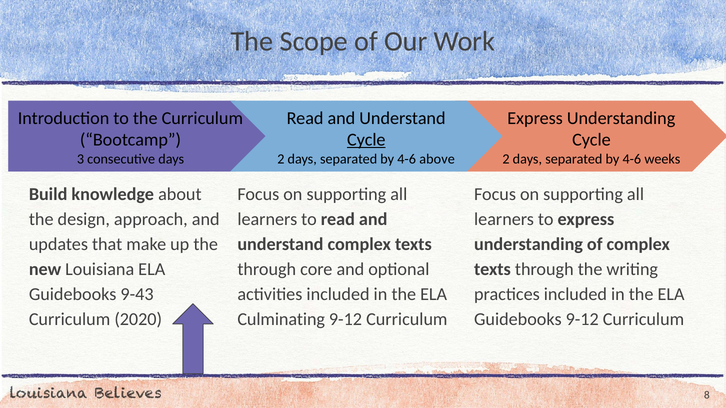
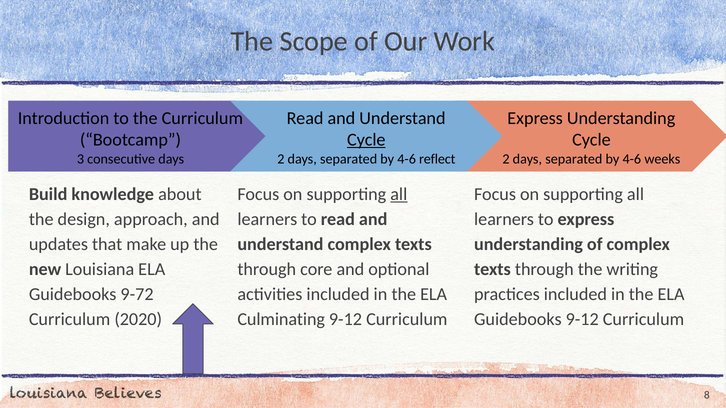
above: above -> reflect (437, 159)
all underline: none -> present (399, 194)
9-43: 9-43 -> 9-72 (137, 295)
